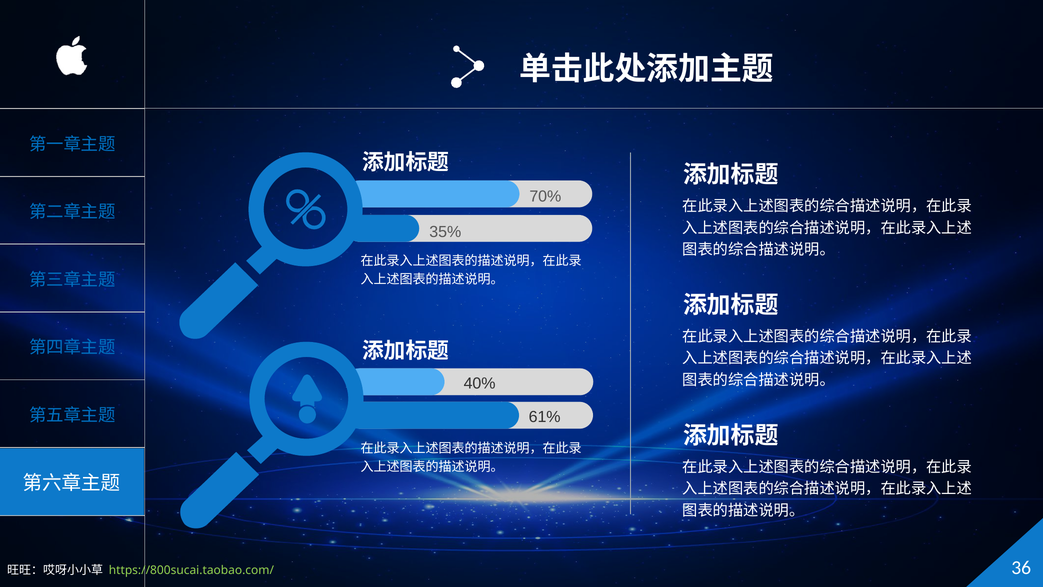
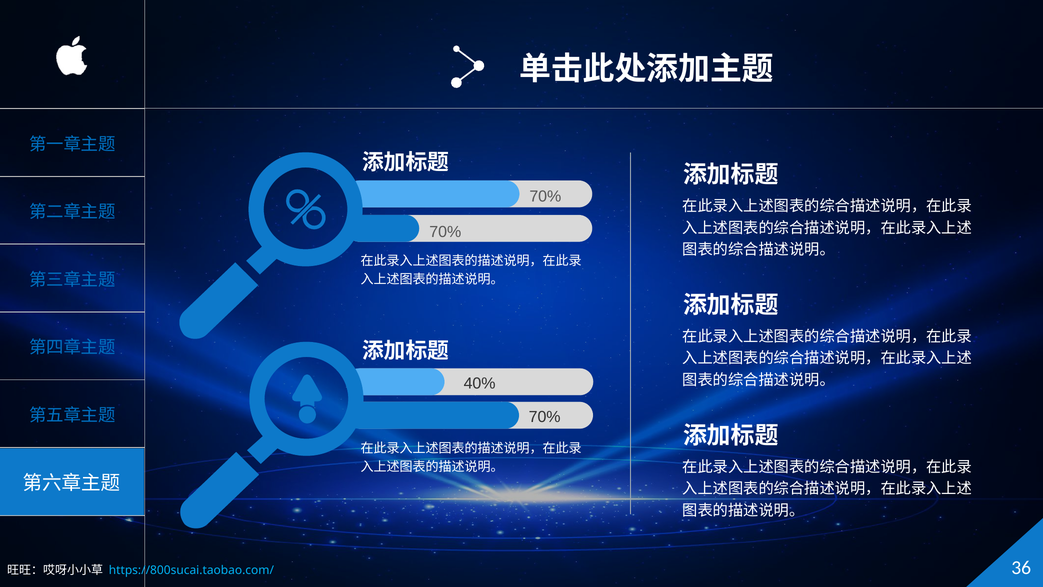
35%: 35% -> 70% (445, 232)
61%: 61% -> 70% (545, 417)
https://800sucai.taobao.com/ colour: light green -> light blue (191, 570)
